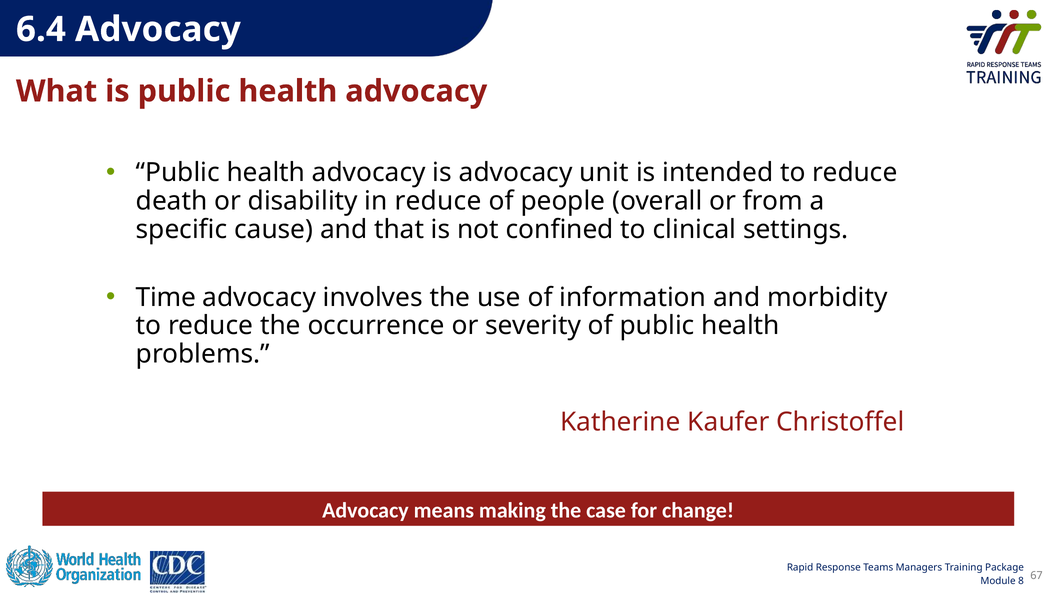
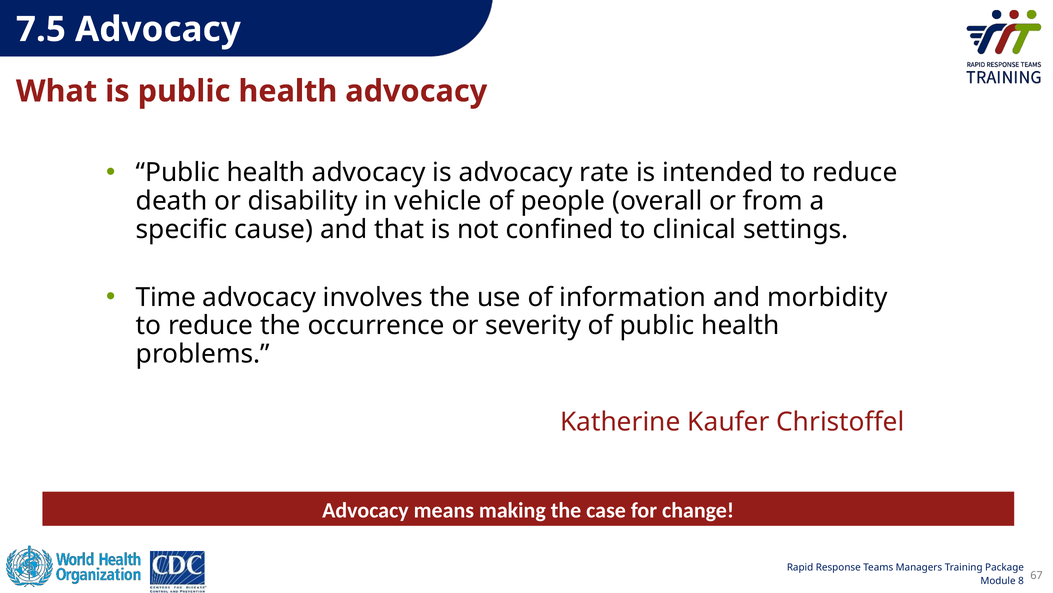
6.4: 6.4 -> 7.5 (41, 29)
unit: unit -> rate (604, 172)
in reduce: reduce -> vehicle (438, 201)
